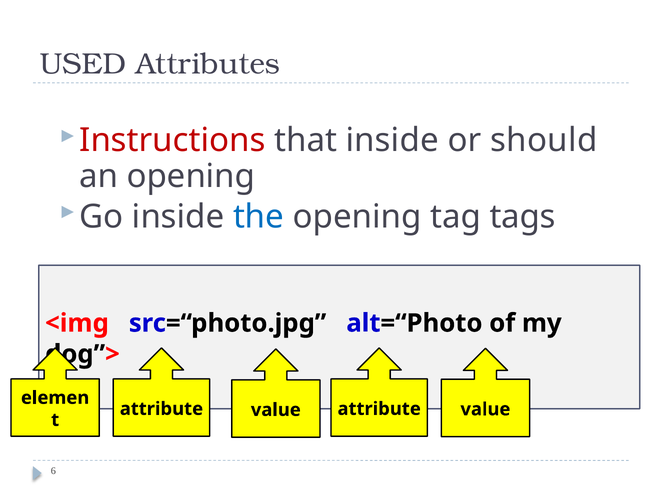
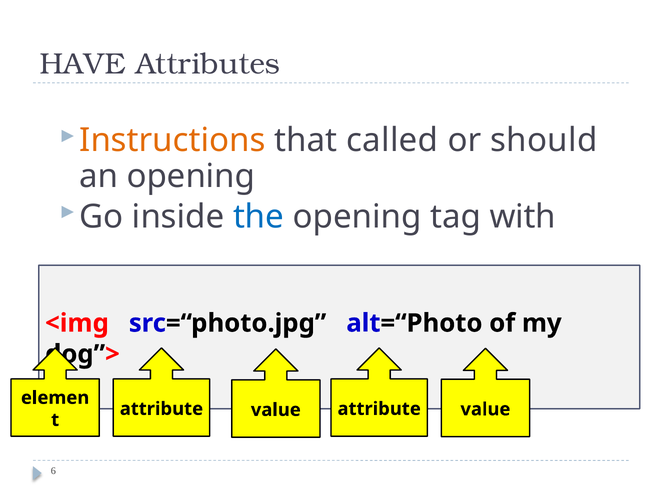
USED: USED -> HAVE (83, 64)
Instructions colour: red -> orange (172, 140)
that inside: inside -> called (392, 140)
tags: tags -> with (523, 216)
